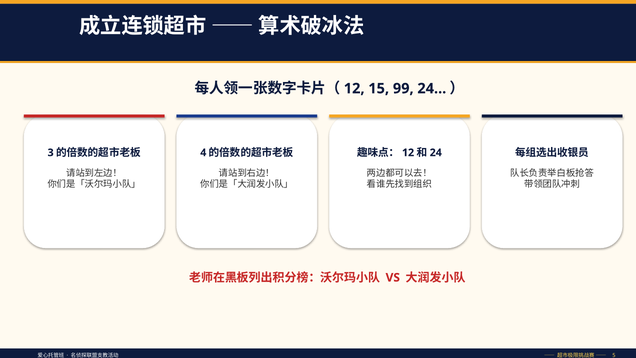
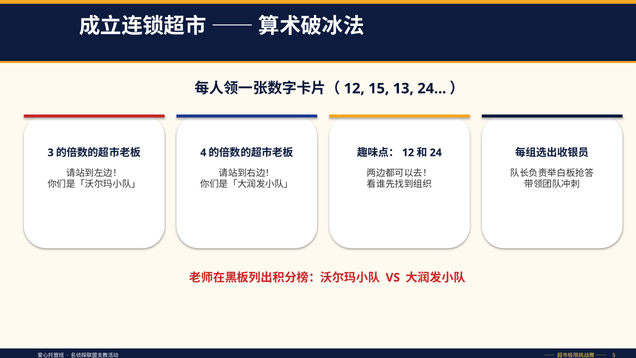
99: 99 -> 13 (403, 88)
